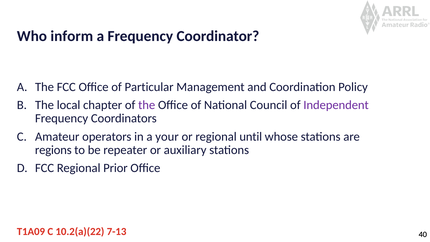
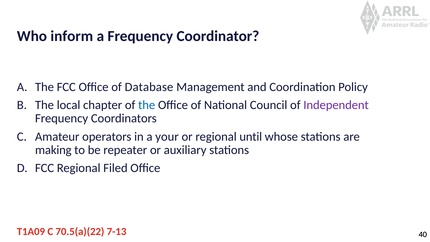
Particular: Particular -> Database (149, 87)
the colour: purple -> blue (147, 105)
regions: regions -> making (53, 150)
Prior: Prior -> Filed (115, 168)
10.2(a)(22: 10.2(a)(22 -> 70.5(a)(22 (80, 232)
